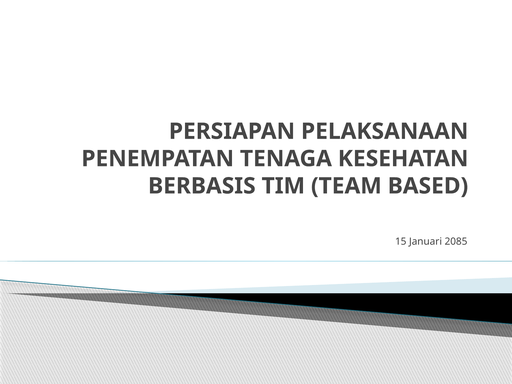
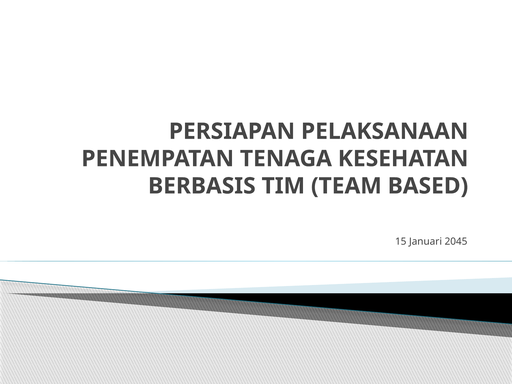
2085: 2085 -> 2045 (456, 242)
